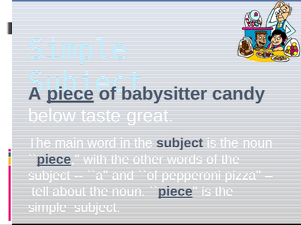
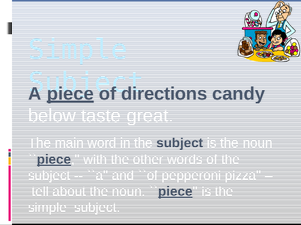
babysitter: babysitter -> directions (164, 94)
